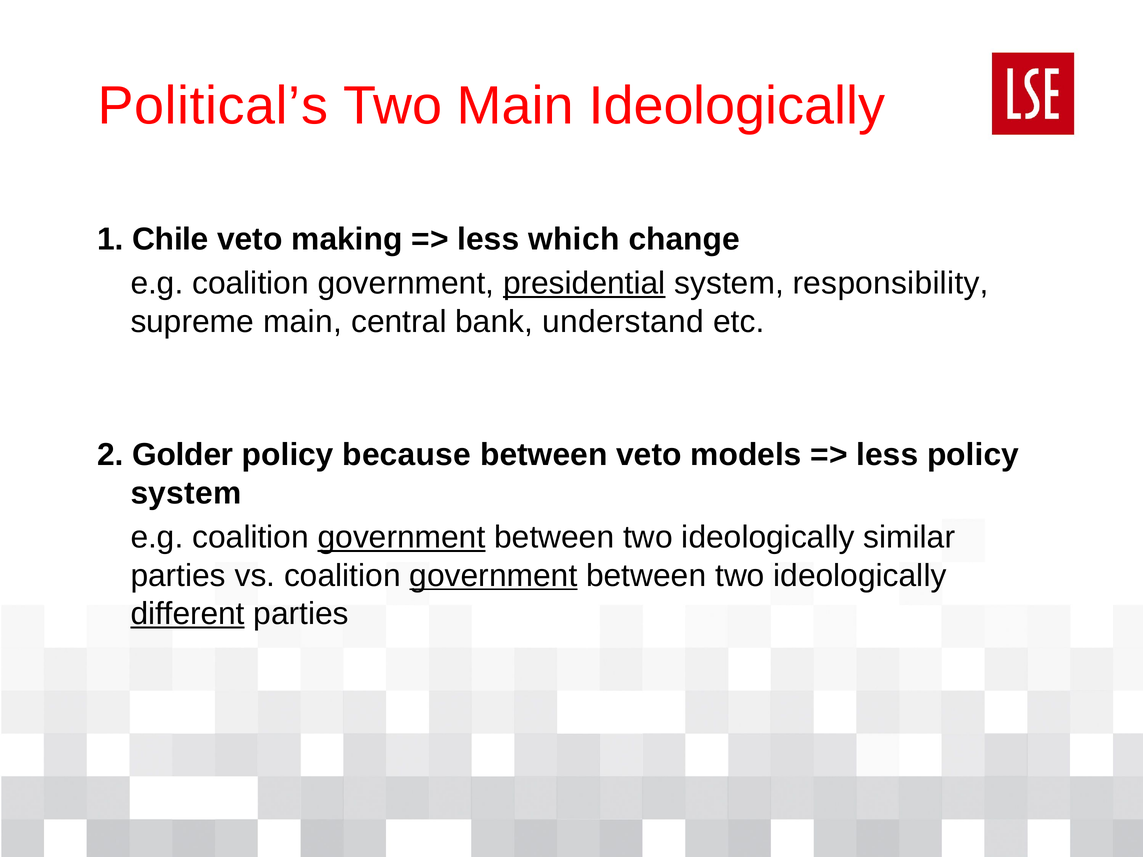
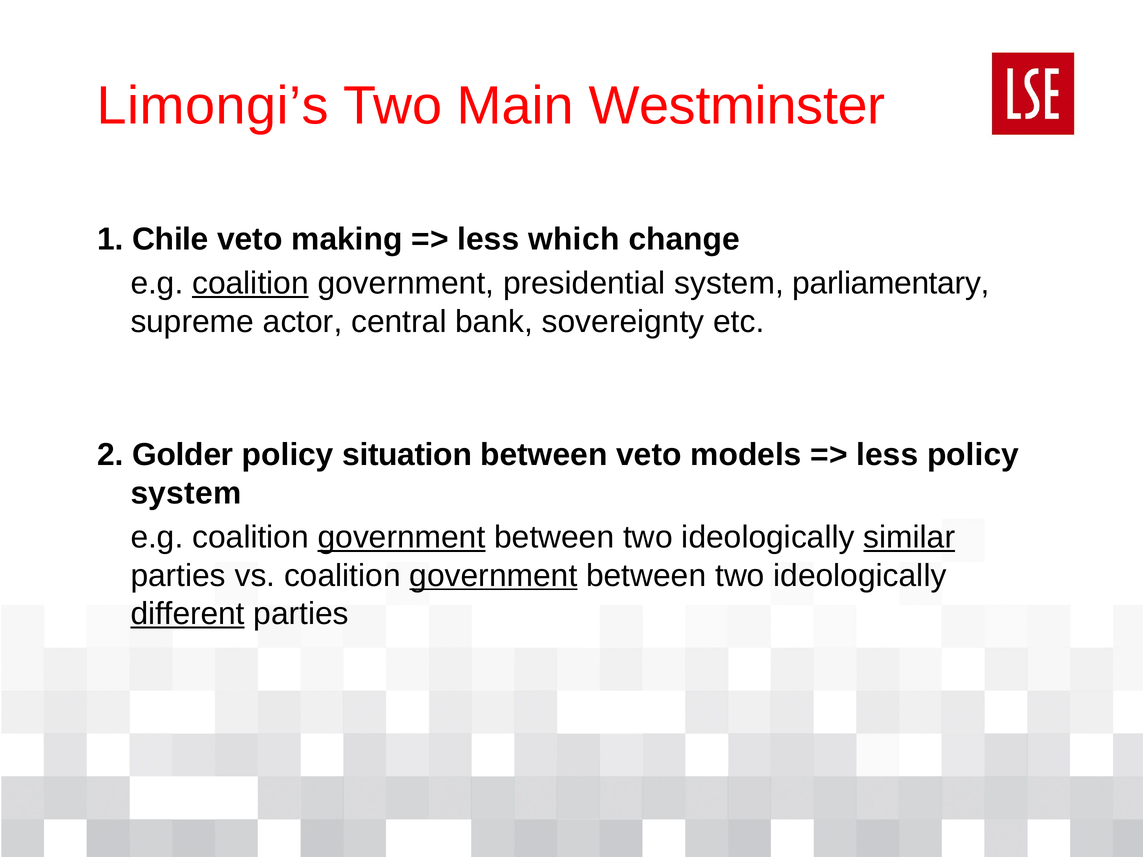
Political’s: Political’s -> Limongi’s (213, 106)
Main Ideologically: Ideologically -> Westminster (737, 106)
coalition underline: none -> present (250, 284)
presidential underline: present -> none (584, 284)
responsibility: responsibility -> parliamentary (891, 284)
supreme main: main -> actor (303, 322)
understand: understand -> sovereignty (623, 322)
because: because -> situation (407, 455)
similar underline: none -> present (909, 538)
